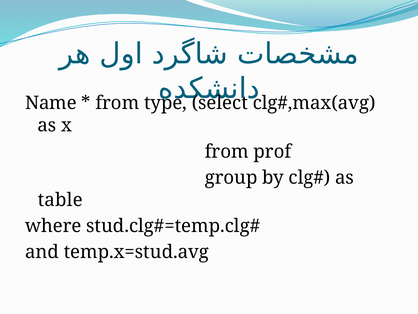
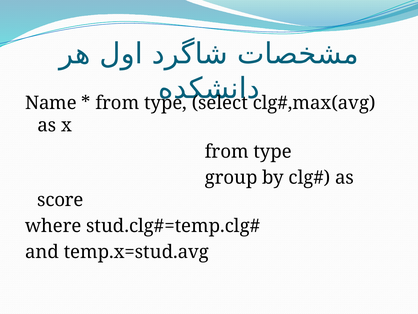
prof: prof -> type (273, 151)
table: table -> score (60, 200)
